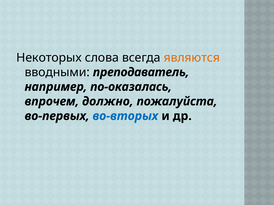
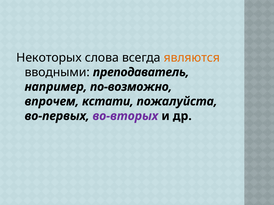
по-оказалась: по-оказалась -> по-возможно (131, 87)
должно: должно -> кстати (108, 102)
во-вторых colour: blue -> purple (125, 116)
